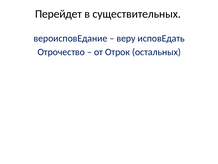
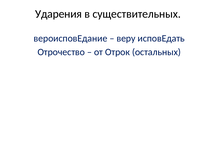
Перейдет: Перейдет -> Ударения (58, 14)
